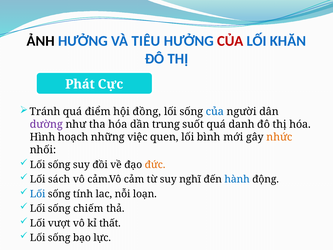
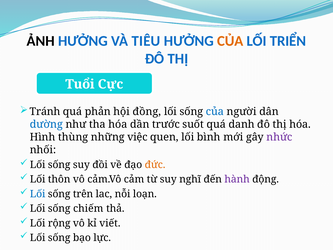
CỦA colour: red -> orange (230, 41)
KHĂN: KHĂN -> TRIỂN (288, 41)
Phát: Phát -> Tuổi (80, 84)
điểm: điểm -> phản (98, 111)
dường colour: purple -> blue (46, 124)
trung: trung -> trước (166, 124)
hoạch: hoạch -> thùng (73, 137)
nhức colour: orange -> purple (279, 137)
sách: sách -> thôn (59, 179)
hành colour: blue -> purple (237, 179)
tính: tính -> trên (83, 194)
vượt: vượt -> rộng (59, 223)
thất: thất -> viết (110, 223)
